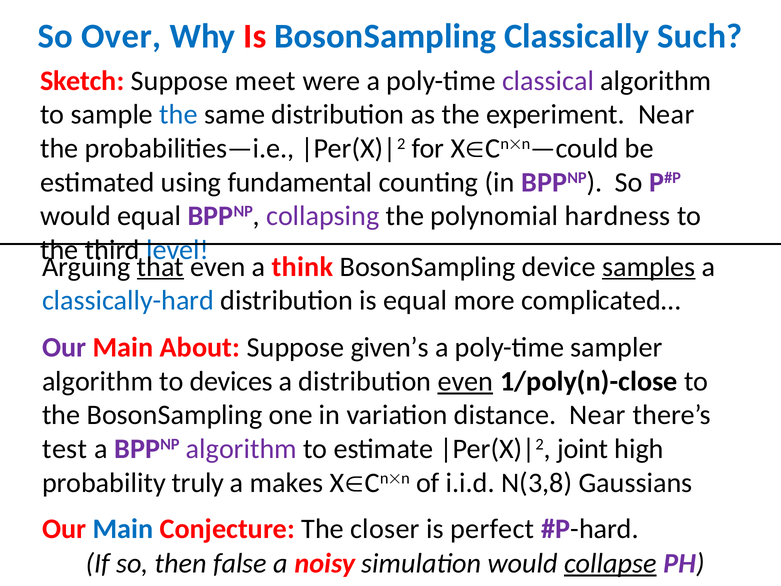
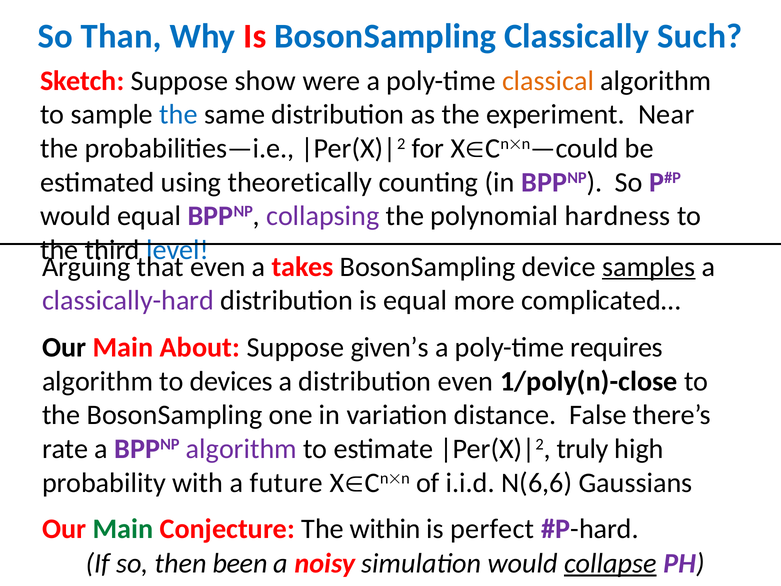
Over: Over -> Than (121, 36)
meet: meet -> show (265, 81)
classical colour: purple -> orange (548, 81)
fundamental: fundamental -> theoretically (300, 182)
that underline: present -> none (160, 267)
think: think -> takes (303, 267)
classically-hard colour: blue -> purple (128, 300)
Our colour: purple -> black (64, 347)
sampler: sampler -> requires (617, 347)
even underline: present -> none (465, 381)
distance Near: Near -> False (598, 415)
test: test -> rate (65, 449)
joint: joint -> truly (583, 449)
truly: truly -> with (198, 483)
makes: makes -> future (286, 483)
N(3,8: N(3,8 -> N(6,6 (537, 483)
Main colour: blue -> green (123, 529)
closer: closer -> within (385, 529)
false: false -> been (240, 563)
